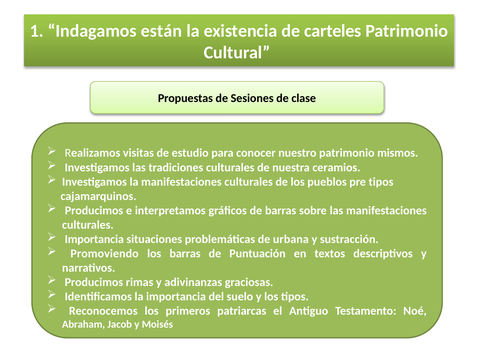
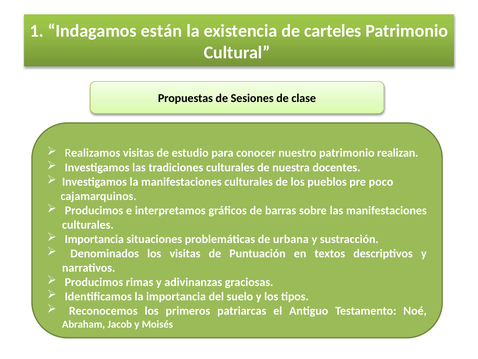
mismos: mismos -> realizan (398, 153)
ceramios: ceramios -> docentes (336, 167)
pre tipos: tipos -> poco (381, 181)
Promoviendo: Promoviendo -> Denominados (105, 253)
los barras: barras -> visitas (185, 253)
